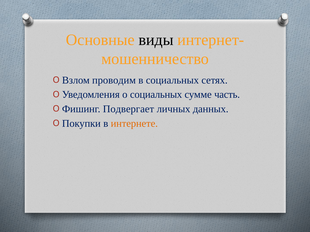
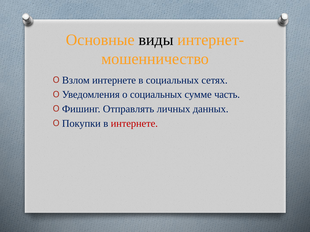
Взлом проводим: проводим -> интернете (114, 80)
Подвергает: Подвергает -> Отправлять (129, 109)
интернете colour: orange -> red (134, 124)
